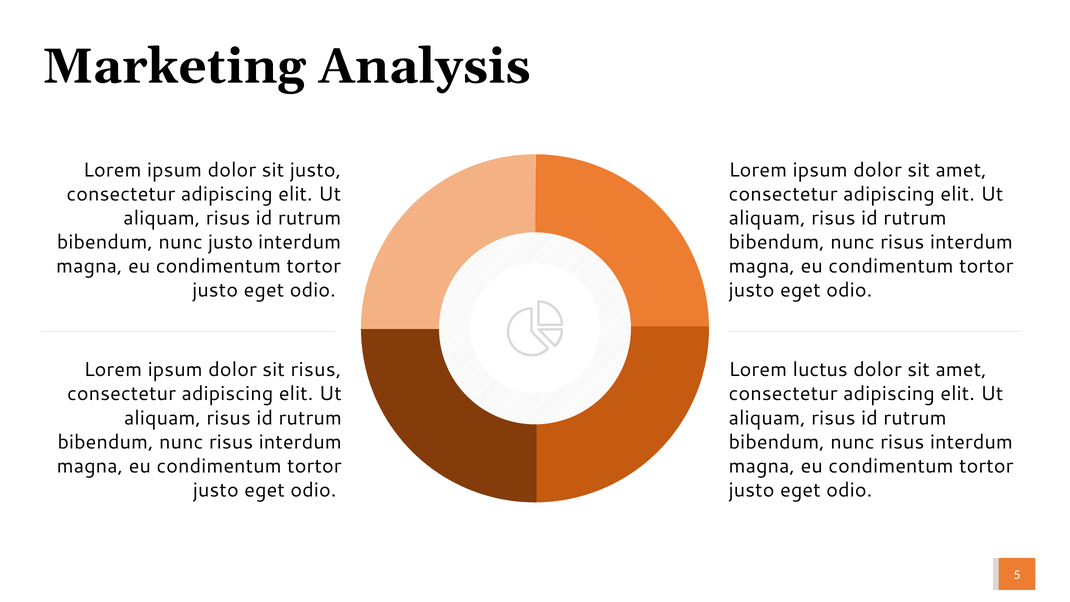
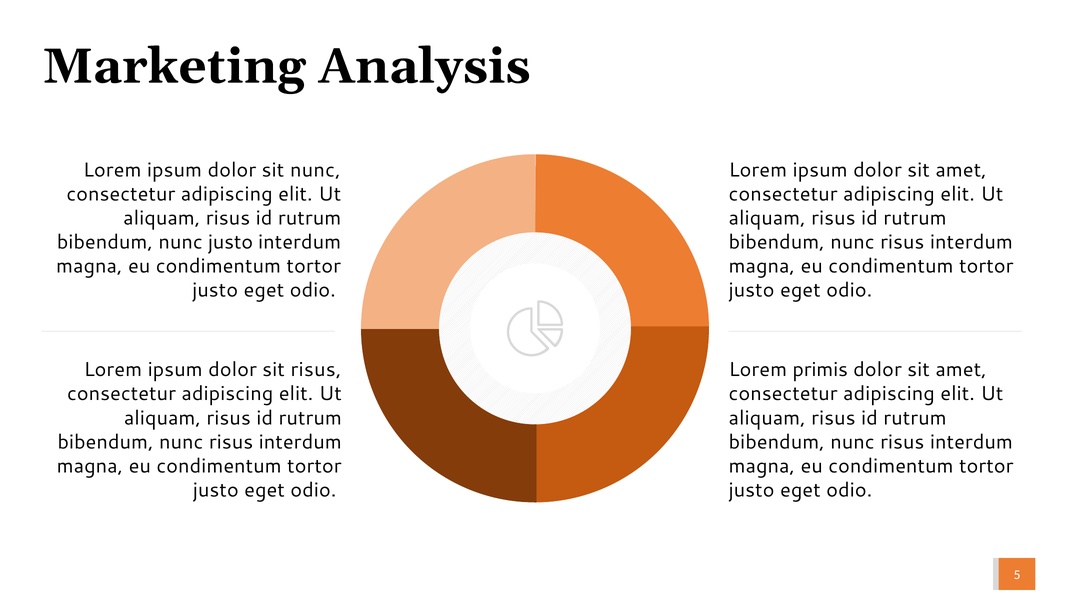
sit justo: justo -> nunc (315, 170)
luctus: luctus -> primis (820, 370)
